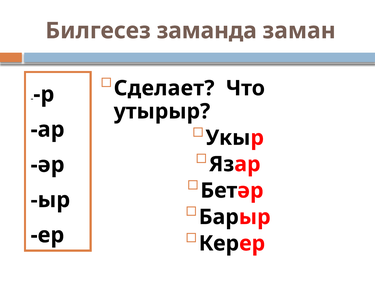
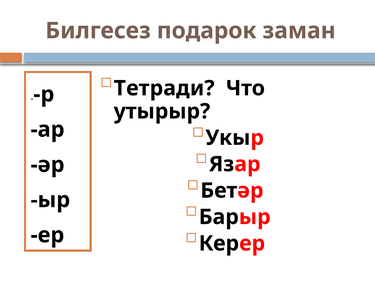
заманда: заманда -> подарок (207, 31)
Сделает: Сделает -> Тетради (164, 88)
